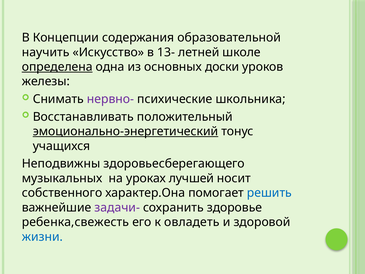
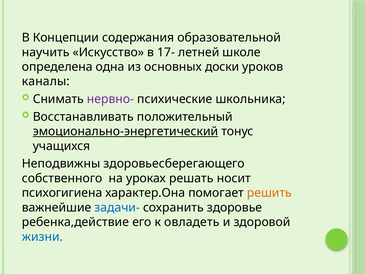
13-: 13- -> 17- (166, 52)
определена underline: present -> none (57, 67)
железы: железы -> каналы (46, 81)
музыкальных: музыкальных -> собственного (62, 178)
лучшей: лучшей -> решать (191, 178)
собственного: собственного -> психогигиена (62, 193)
решить colour: blue -> orange (269, 193)
задачи- colour: purple -> blue (117, 207)
ребенка,свежесть: ребенка,свежесть -> ребенка,действие (75, 222)
